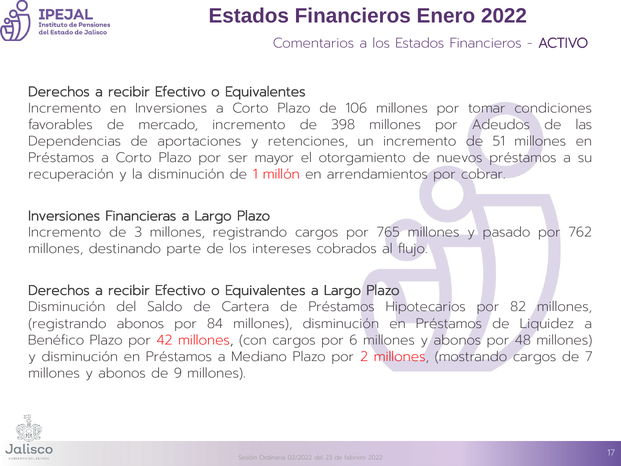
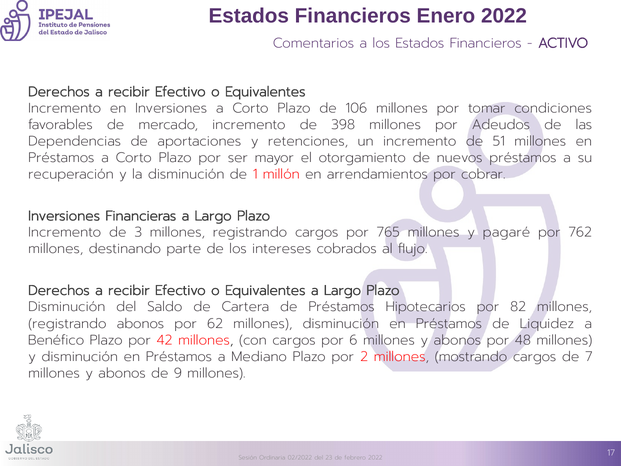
pasado: pasado -> pagaré (506, 232)
84: 84 -> 62 (215, 323)
